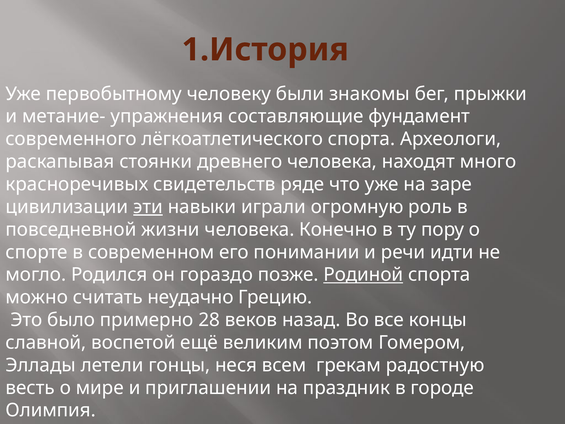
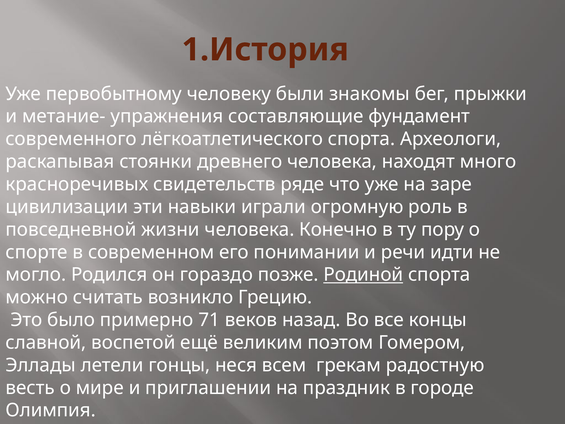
эти underline: present -> none (148, 207)
неудачно: неудачно -> возникло (191, 297)
28: 28 -> 71 (209, 320)
